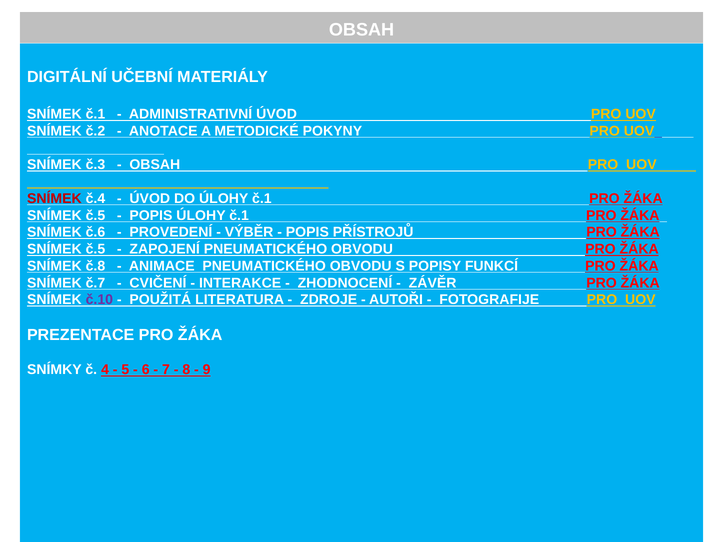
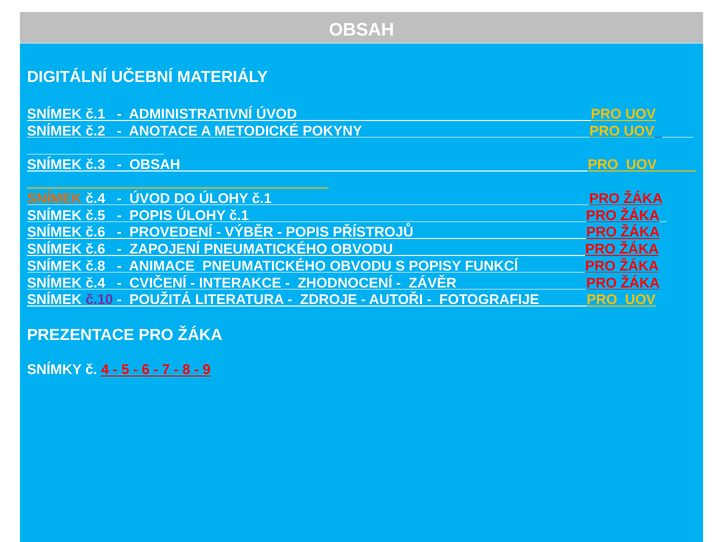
SNÍMEK colour: red -> orange (54, 199)
č.5: č.5 -> č.6 (95, 249)
č.7: č.7 -> č.4 (95, 283)
